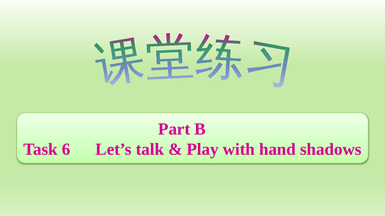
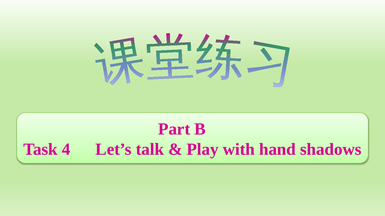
6: 6 -> 4 (66, 150)
